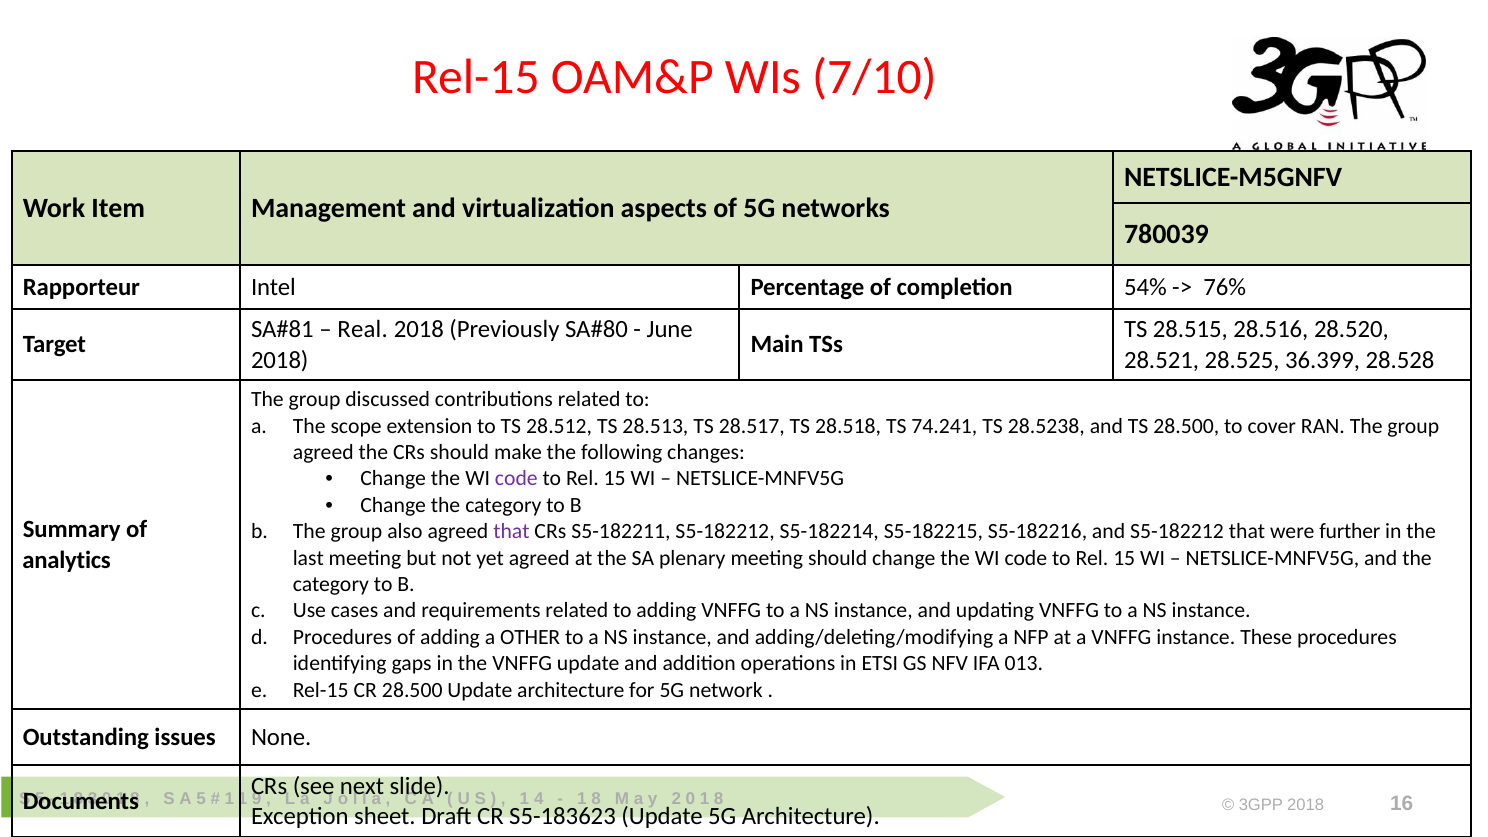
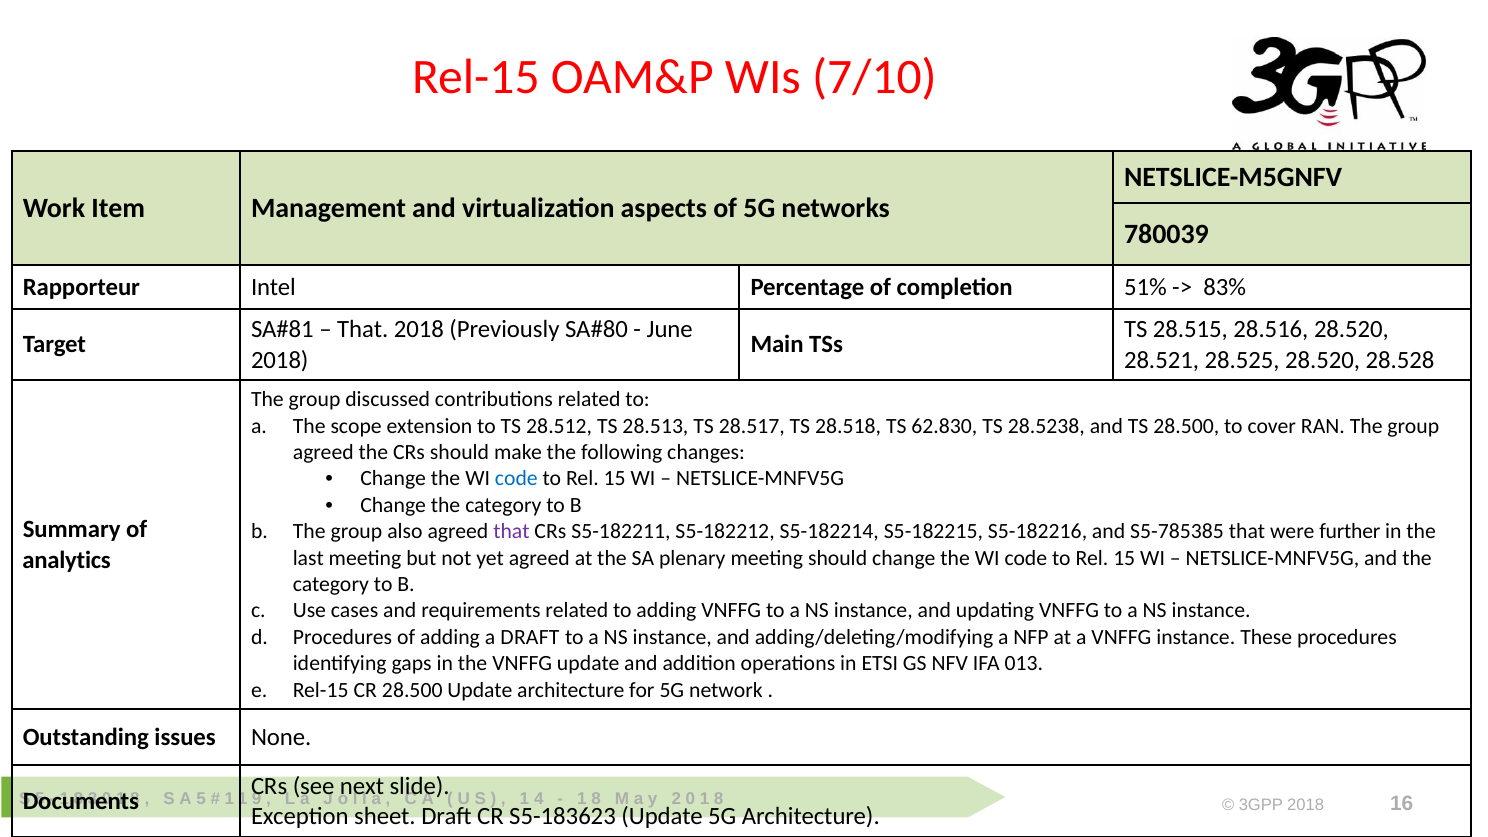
54%: 54% -> 51% (1145, 287)
76%: 76% -> 83% (1225, 287)
Real: Real -> That (363, 330)
28.525 36.399: 36.399 -> 28.520 (1323, 360)
74.241: 74.241 -> 62.830 (944, 426)
code colour: purple -> blue (516, 479)
and S5-182212: S5-182212 -> S5-785385 (1177, 532)
a OTHER: OTHER -> DRAFT (530, 637)
